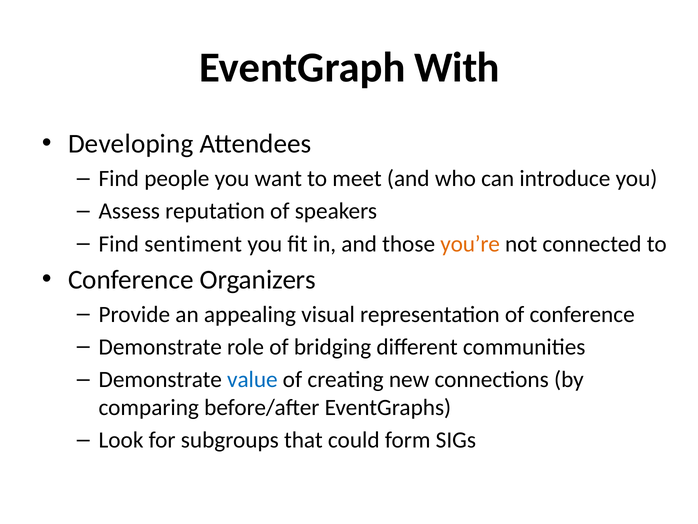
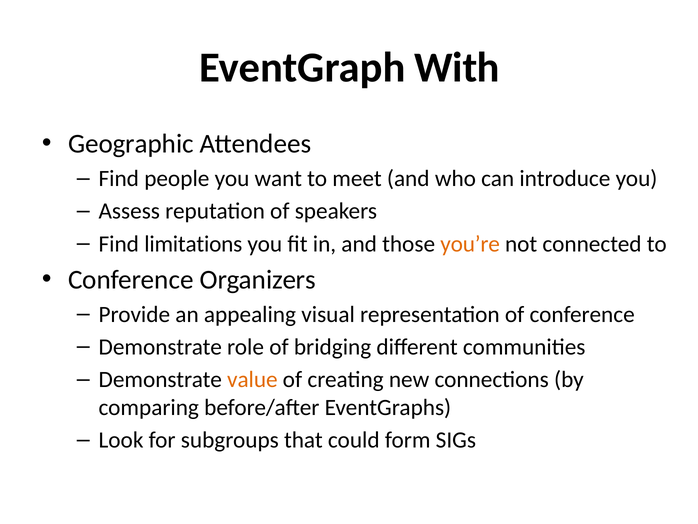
Developing: Developing -> Geographic (131, 144)
sentiment: sentiment -> limitations (193, 244)
value colour: blue -> orange (252, 379)
